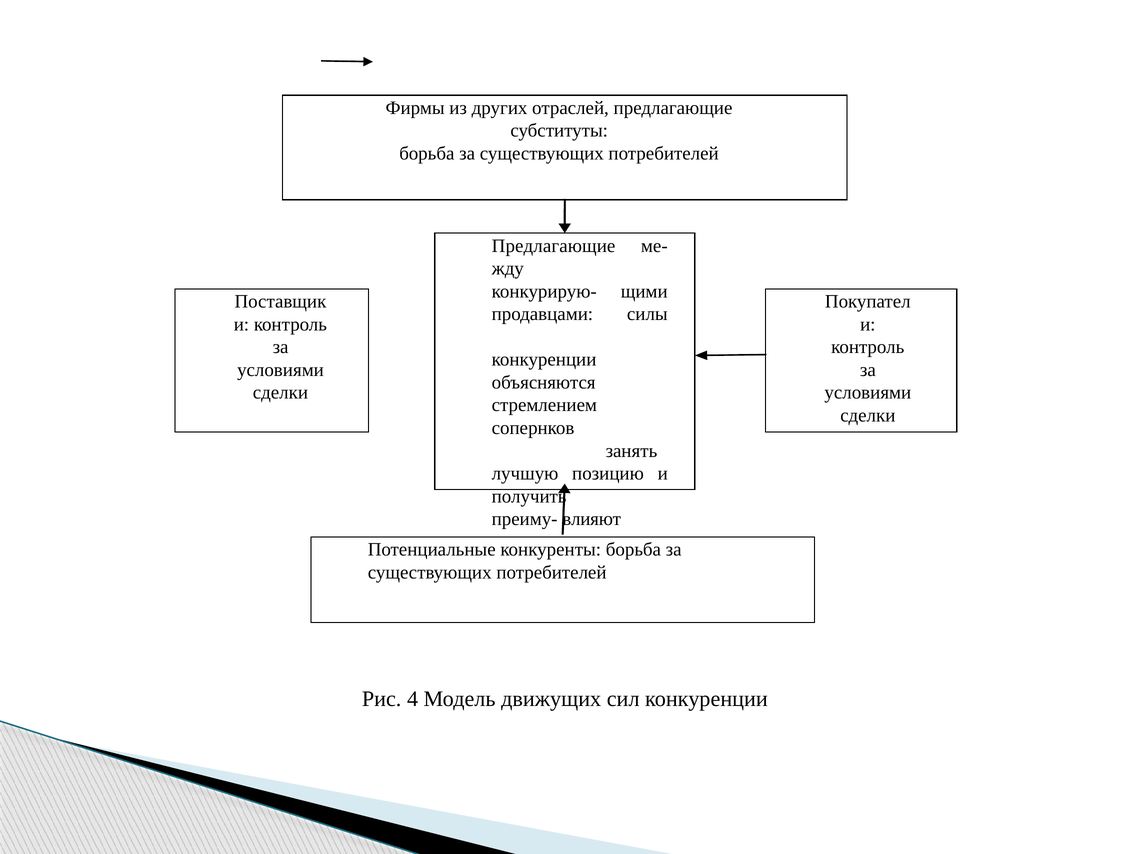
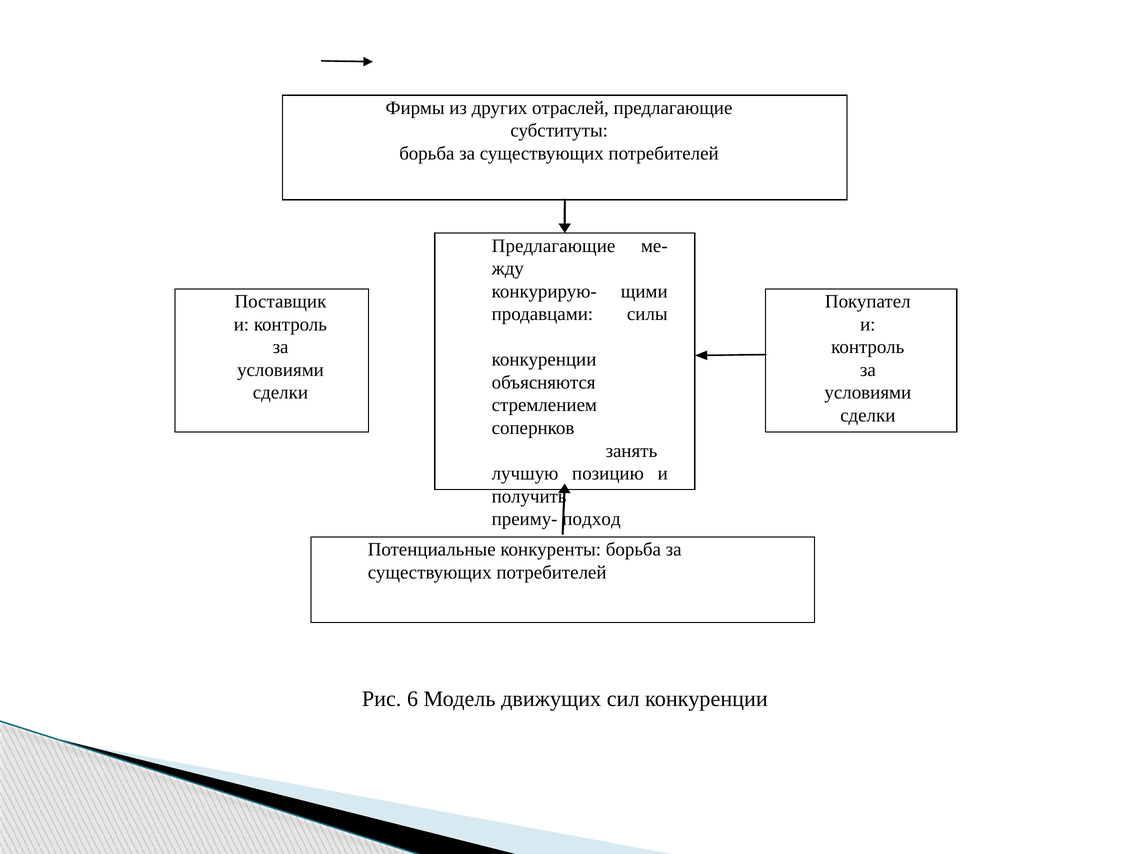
влияют: влияют -> подход (591, 519)
4: 4 -> 6 (413, 699)
